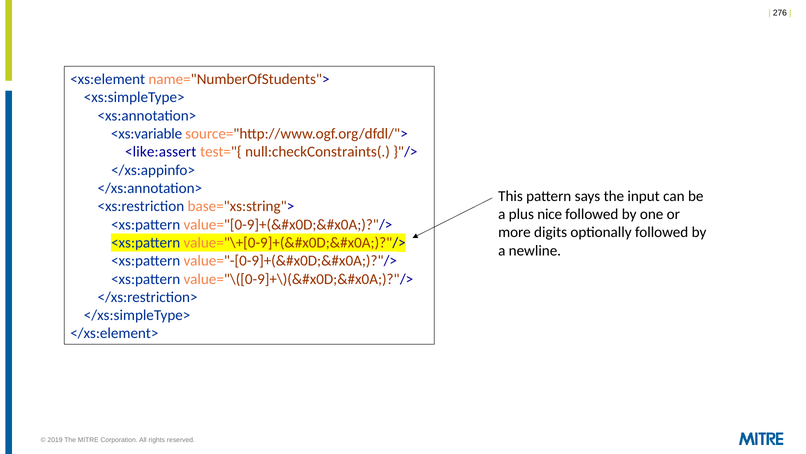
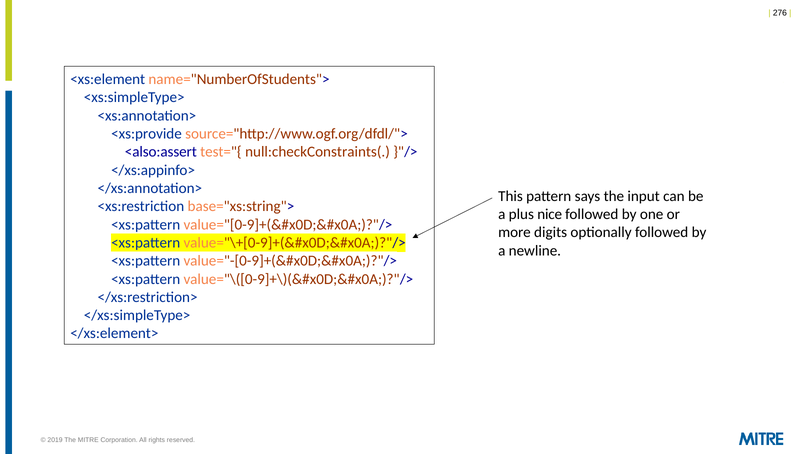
<xs:variable: <xs:variable -> <xs:provide (146, 134)
<like:assert: <like:assert -> <also:assert (161, 152)
